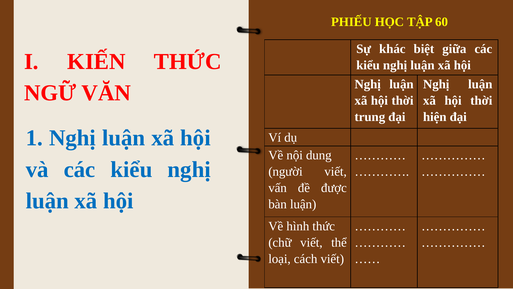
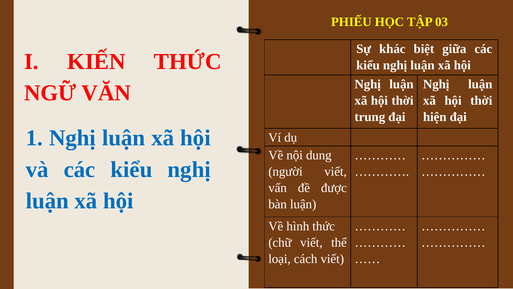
60: 60 -> 03 (442, 22)
